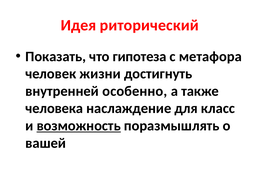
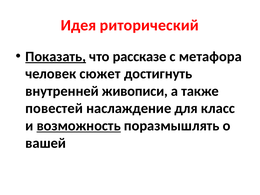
Показать underline: none -> present (56, 56)
гипотеза: гипотеза -> рассказе (140, 56)
жизни: жизни -> сюжет (100, 74)
особенно: особенно -> живописи (135, 91)
человека: человека -> повестей (54, 108)
